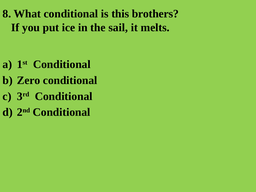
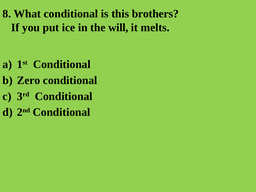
sail: sail -> will (118, 27)
